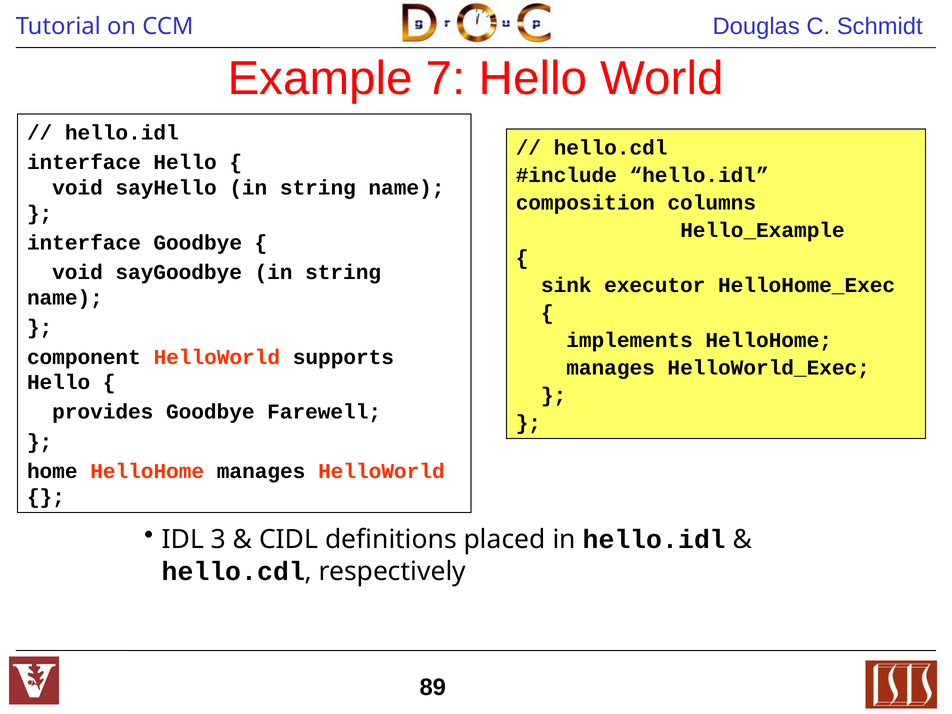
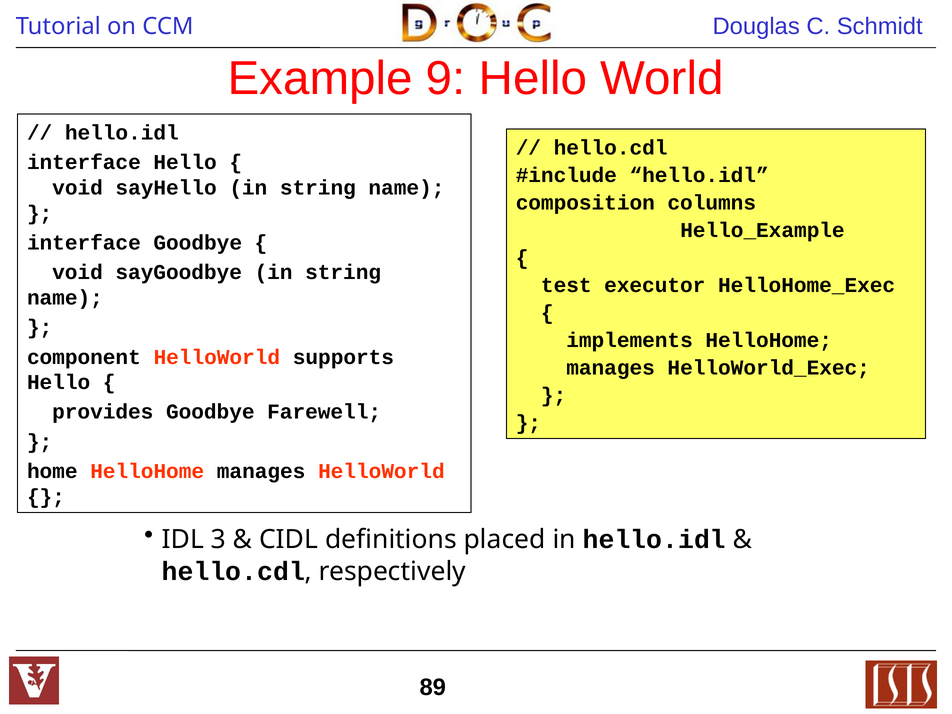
7: 7 -> 9 (446, 79)
sink: sink -> test (566, 285)
